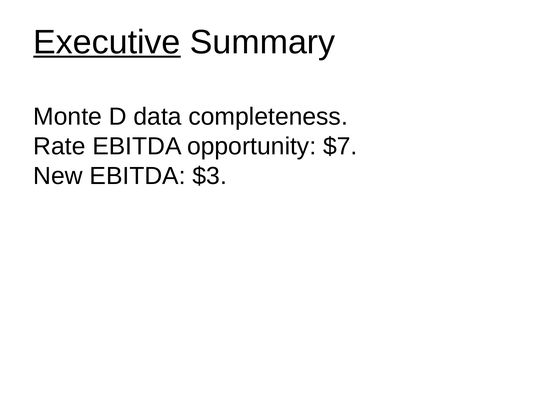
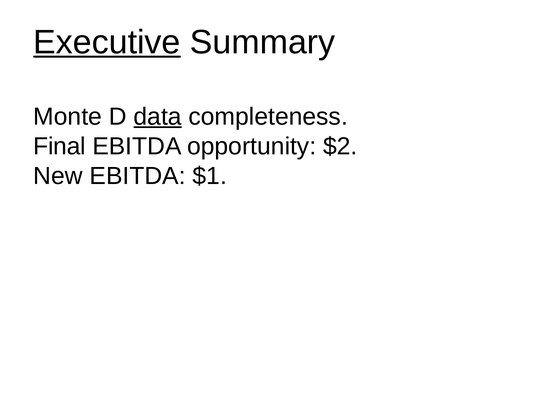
data underline: none -> present (158, 117)
Rate: Rate -> Final (59, 146)
$7: $7 -> $2 (340, 146)
$3: $3 -> $1 (210, 176)
